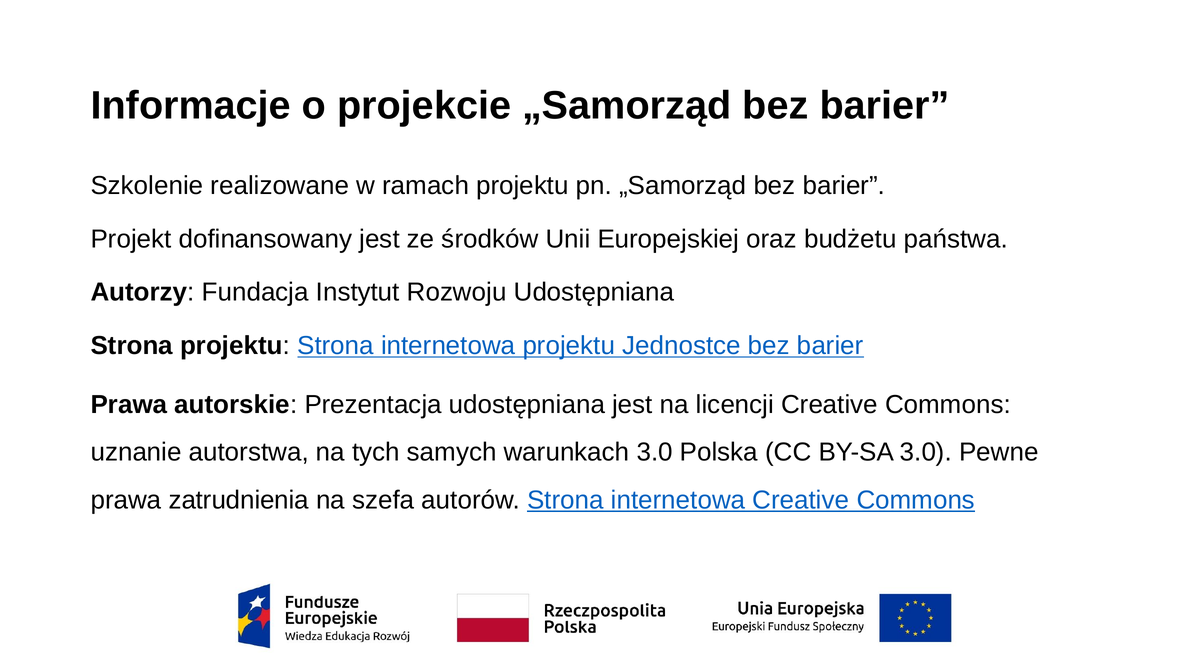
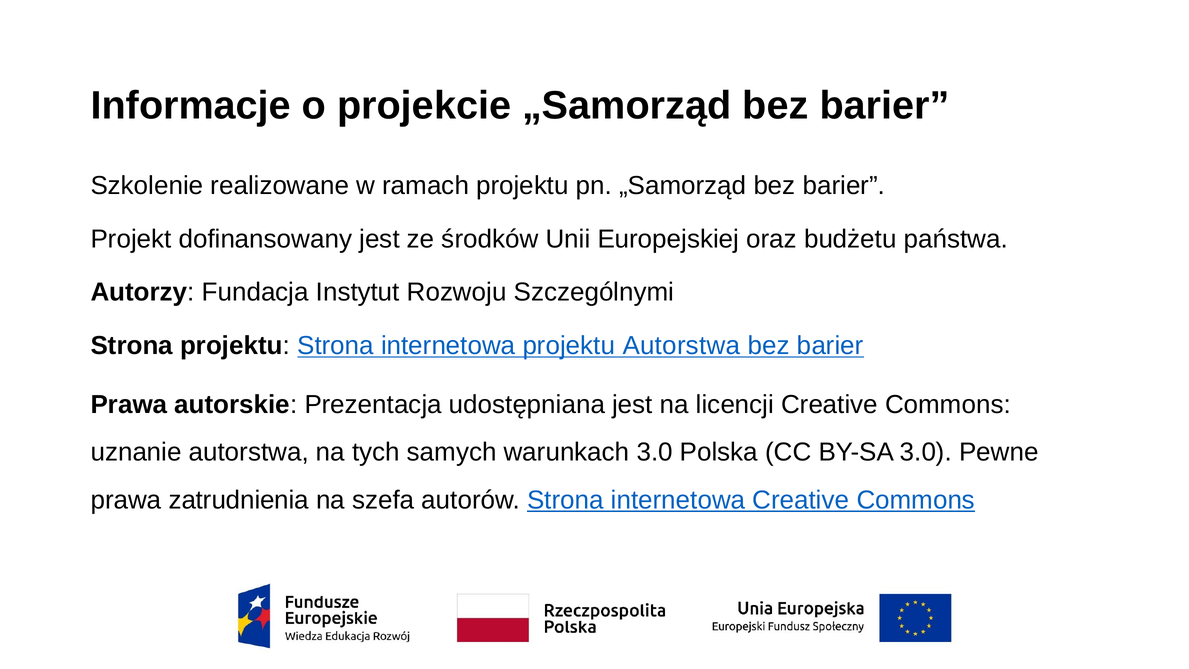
Rozwoju Udostępniana: Udostępniana -> Szczególnymi (594, 292)
projektu Jednostce: Jednostce -> Autorstwa (681, 345)
